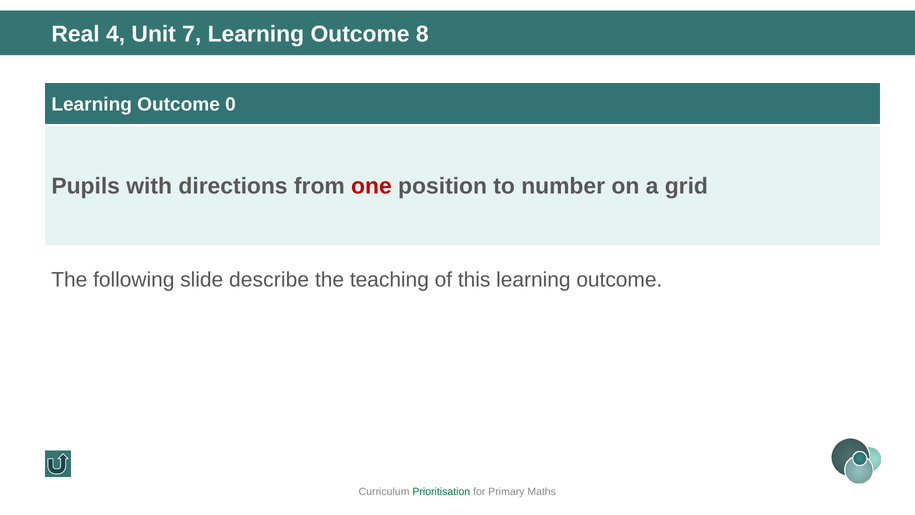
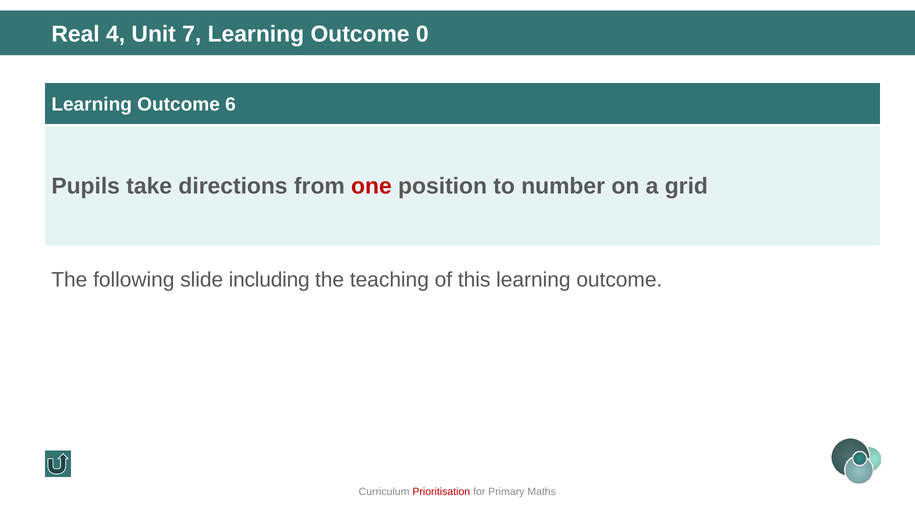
8: 8 -> 0 (422, 34)
0: 0 -> 6 (231, 104)
with: with -> take (149, 186)
describe: describe -> including (269, 280)
Prioritisation colour: green -> red (441, 491)
